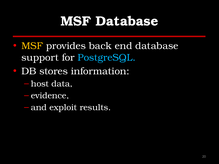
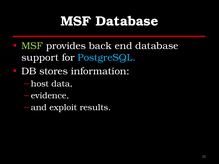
MSF colour: yellow -> light green (32, 46)
